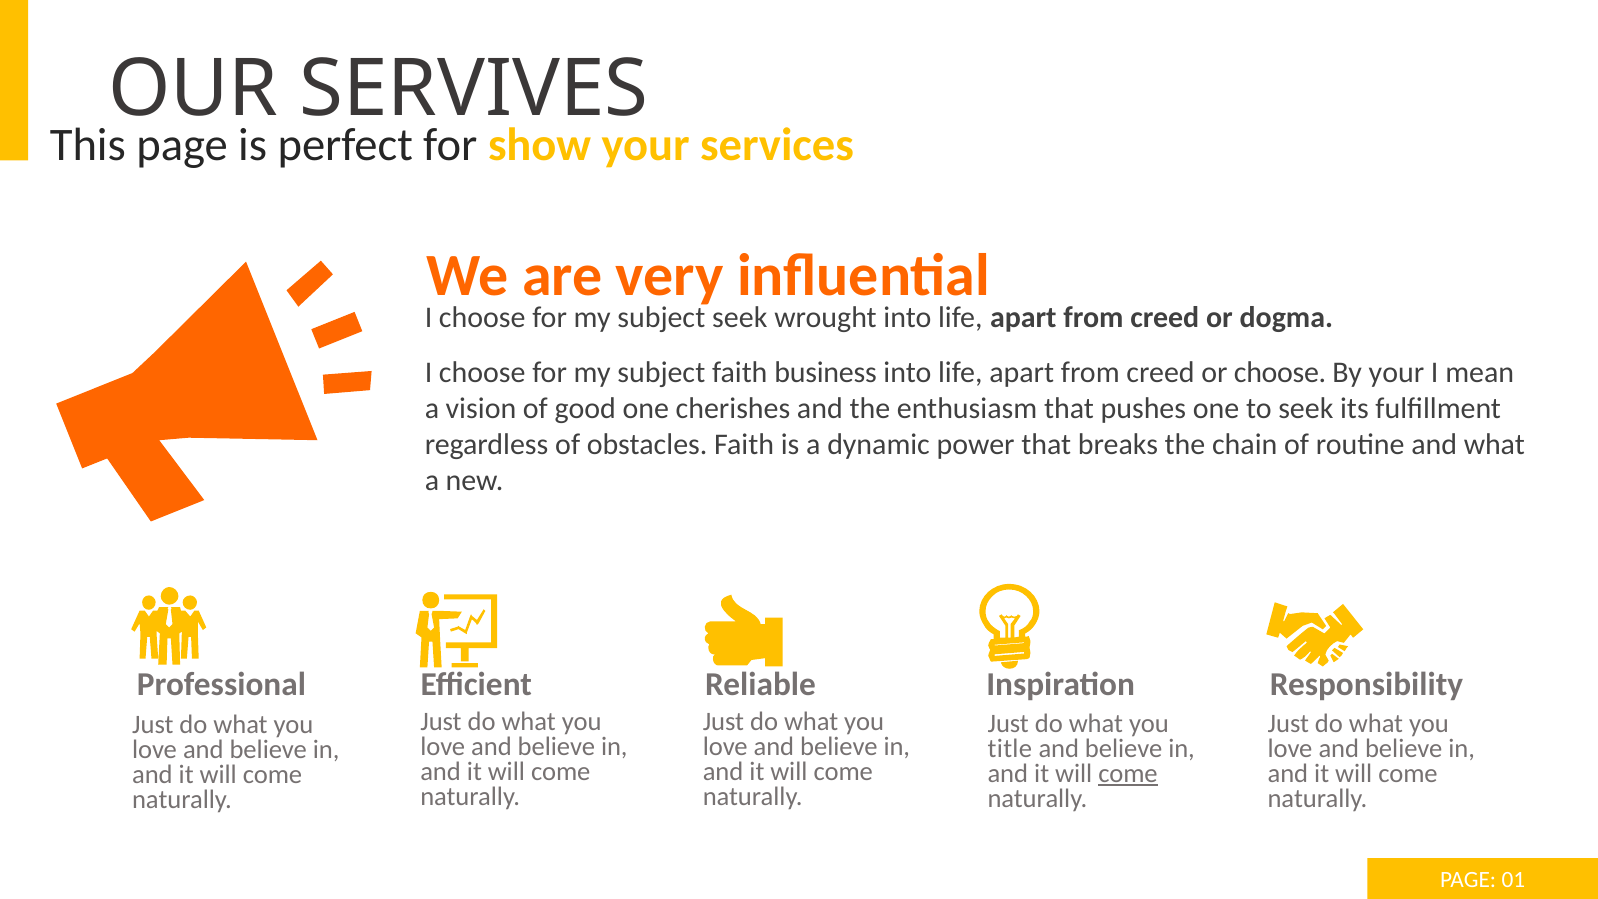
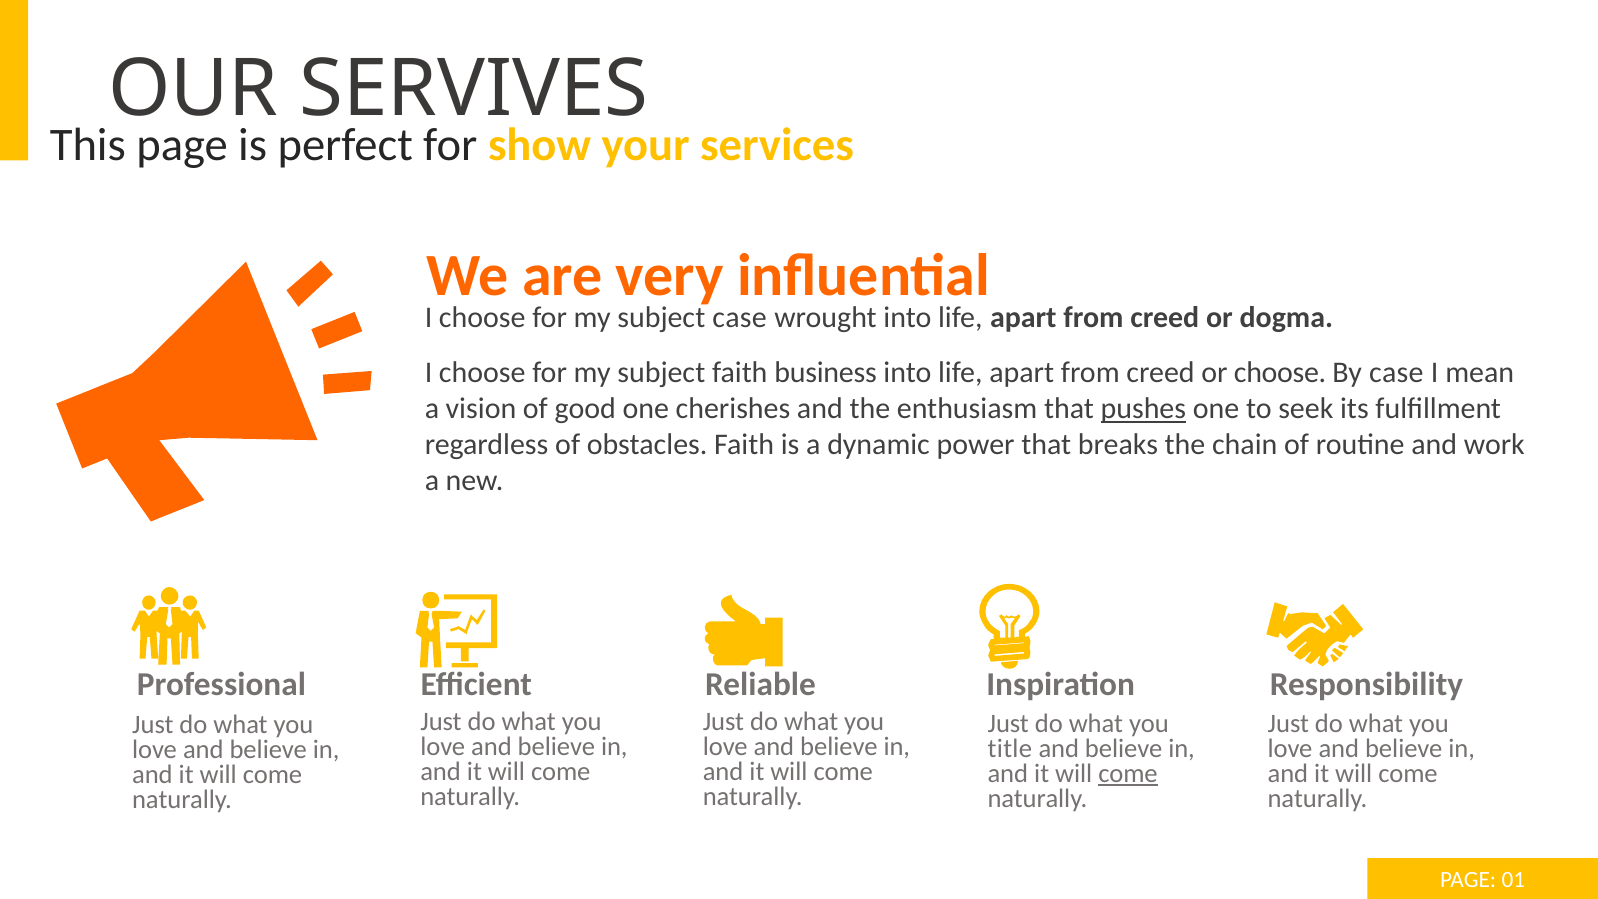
subject seek: seek -> case (740, 318)
By your: your -> case (1396, 373)
pushes underline: none -> present (1143, 409)
and what: what -> work (1494, 445)
